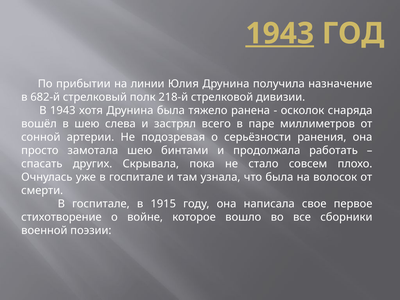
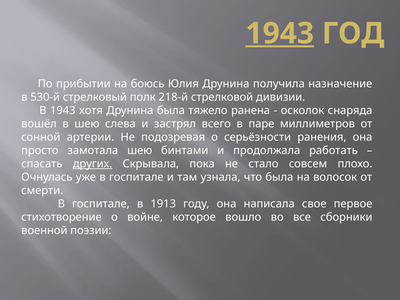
линии: линии -> боюсь (148, 84)
682-й: 682-й -> 530-й (45, 97)
других underline: none -> present (93, 164)
1915: 1915 -> 1913 (163, 204)
